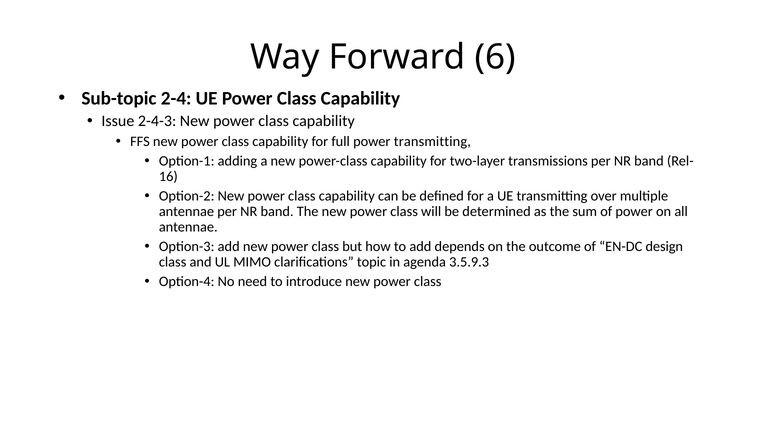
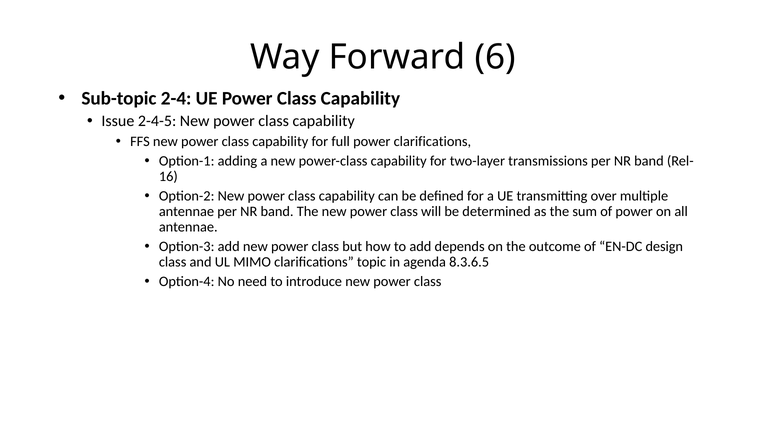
2-4-3: 2-4-3 -> 2-4-5 (157, 121)
power transmitting: transmitting -> clarifications (432, 142)
3.5.9.3: 3.5.9.3 -> 8.3.6.5 (469, 262)
